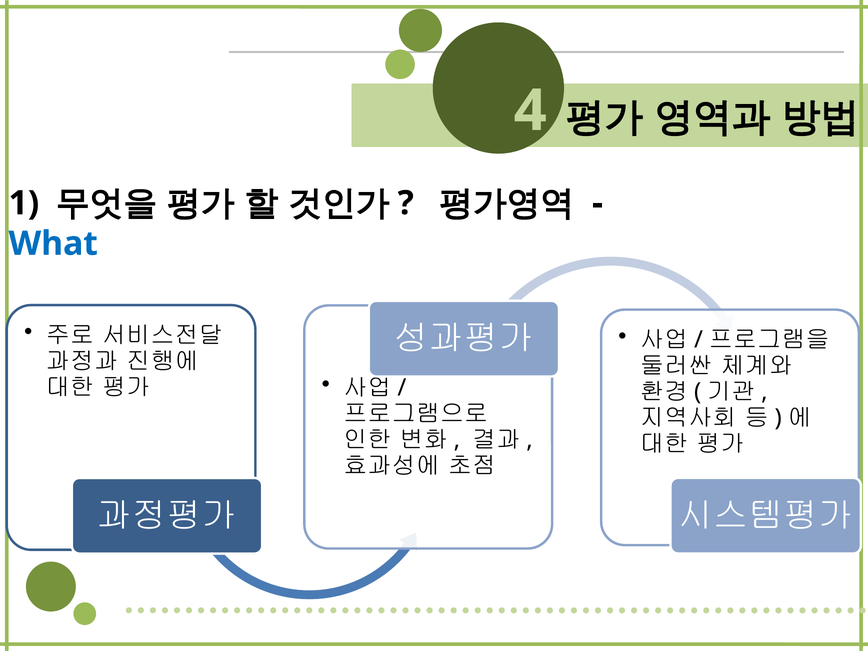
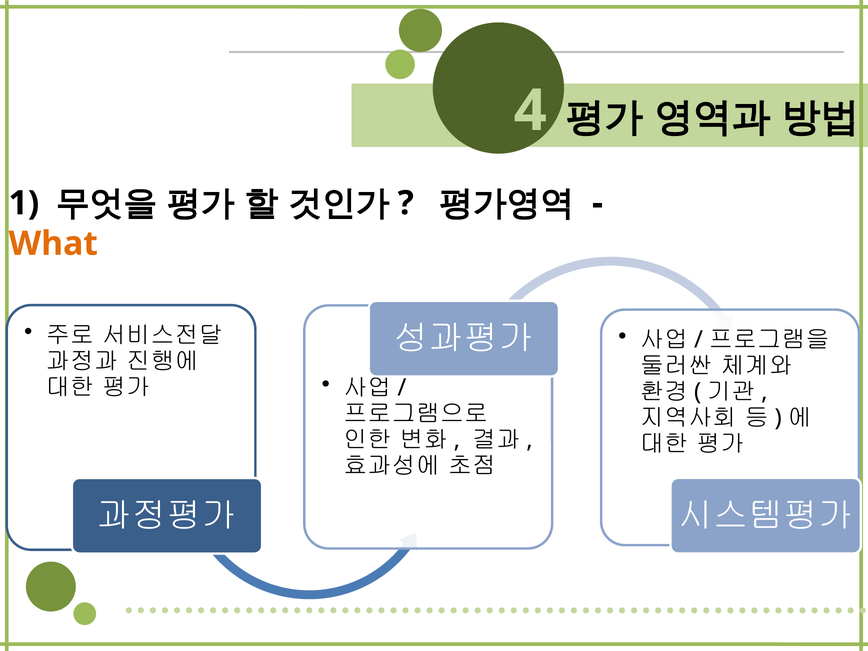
What colour: blue -> orange (53, 244)
